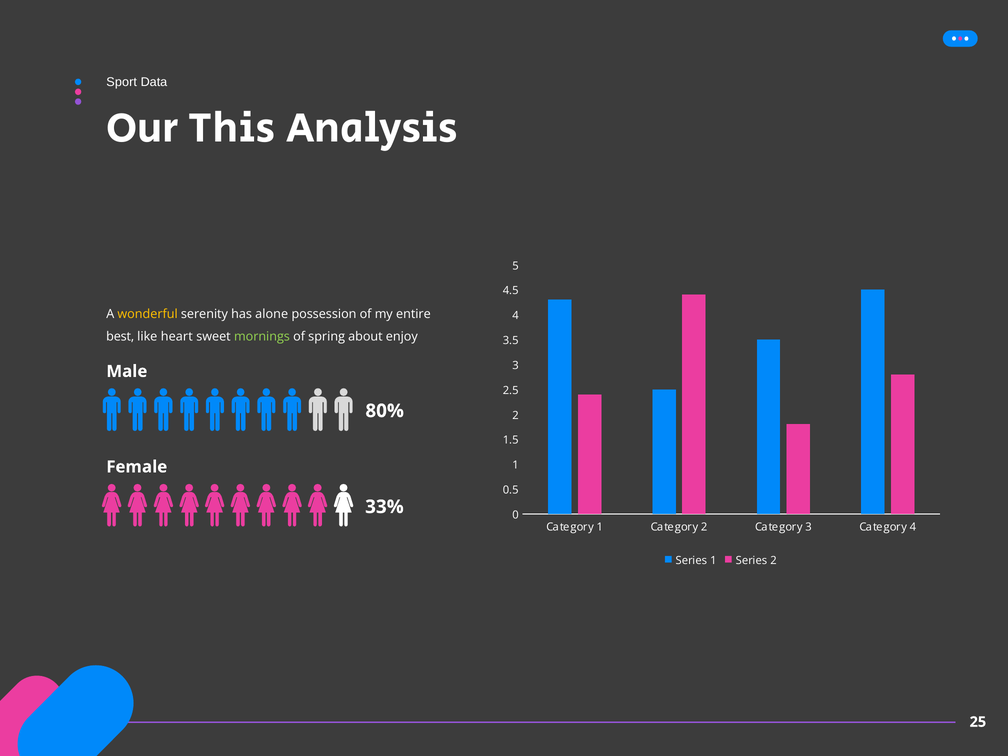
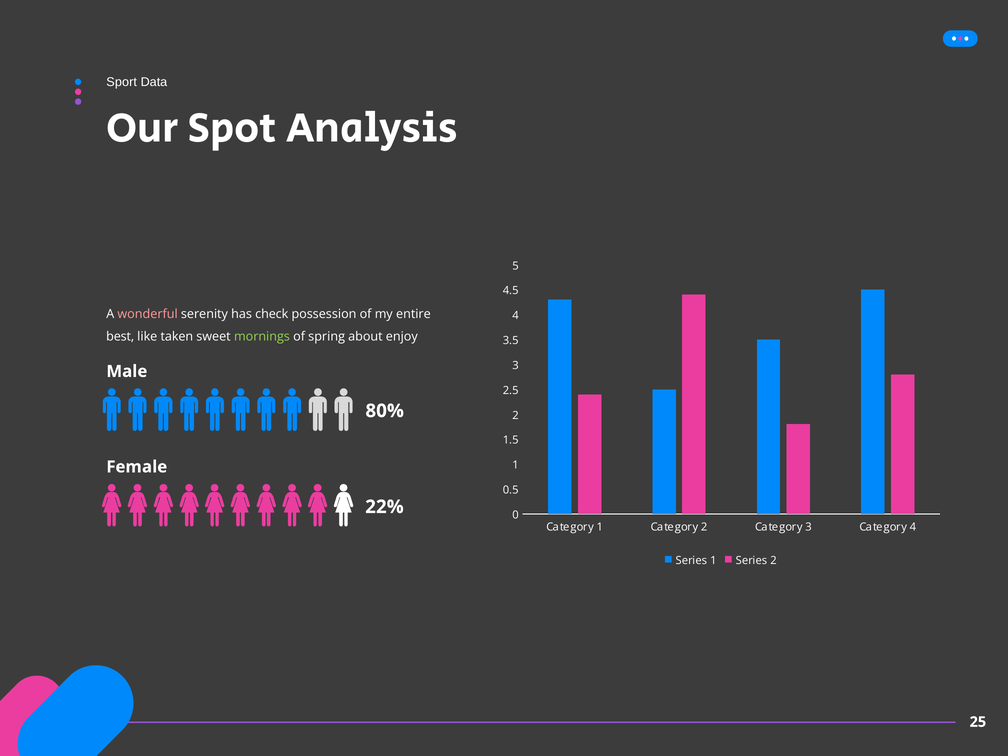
This: This -> Spot (232, 128)
wonderful colour: yellow -> pink (148, 314)
alone: alone -> check (272, 314)
heart: heart -> taken (177, 337)
33%: 33% -> 22% (384, 507)
